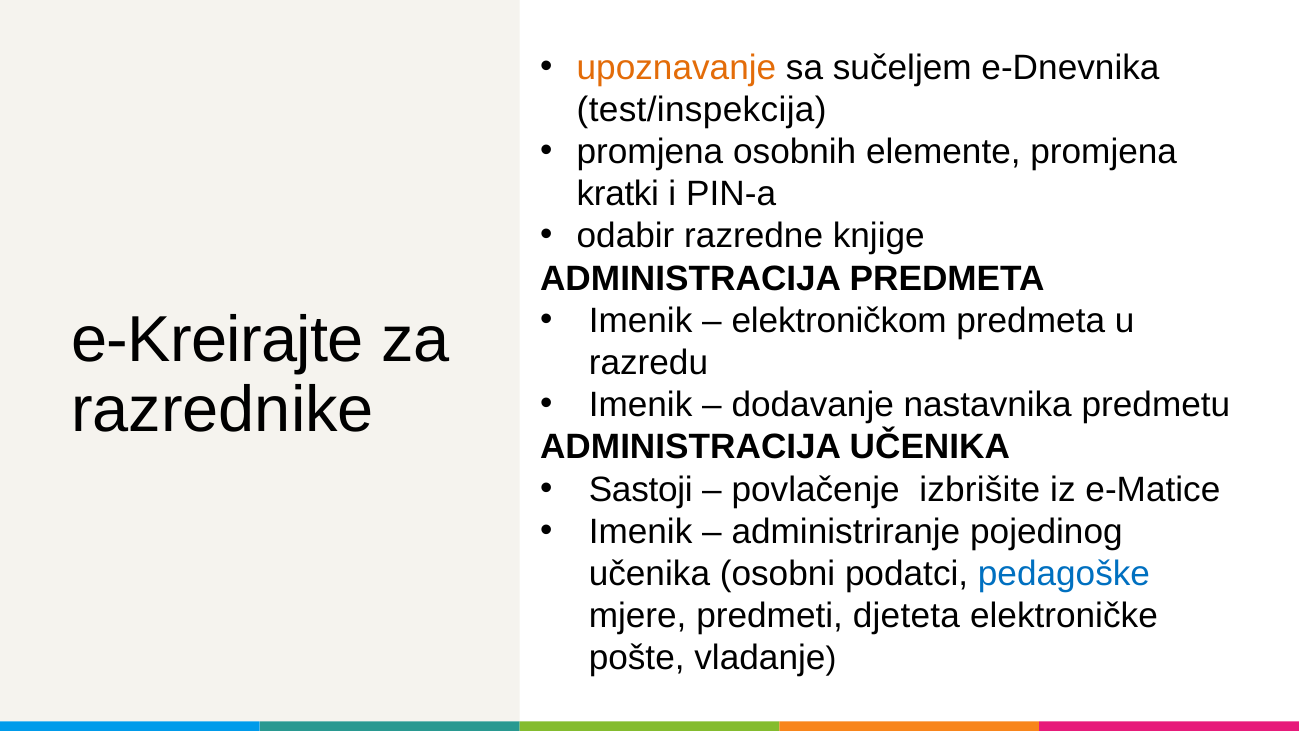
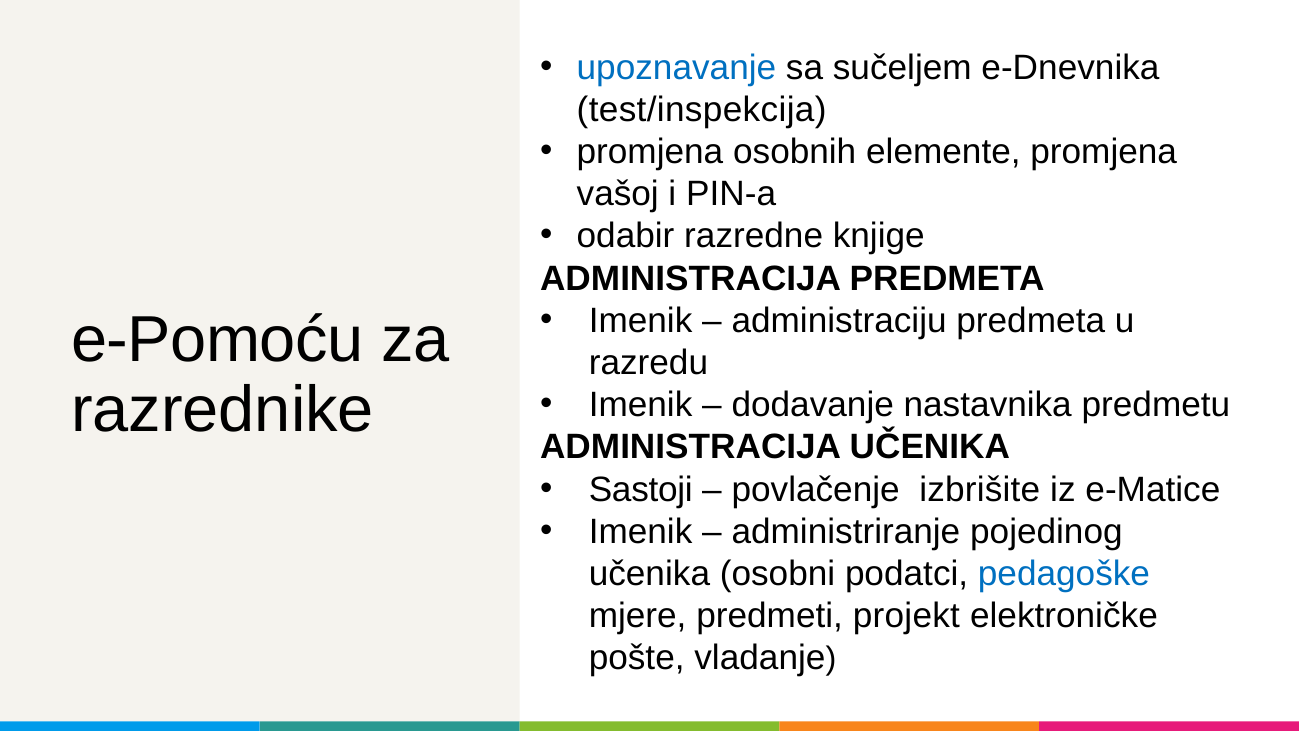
upoznavanje colour: orange -> blue (676, 67)
kratki: kratki -> vašoj (618, 194)
elektroničkom: elektroničkom -> administraciju (839, 321)
e-Kreirajte: e-Kreirajte -> e-Pomoću (217, 340)
djeteta: djeteta -> projekt (906, 616)
